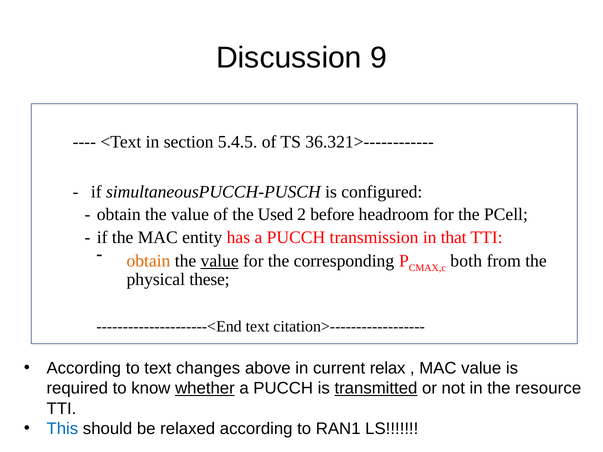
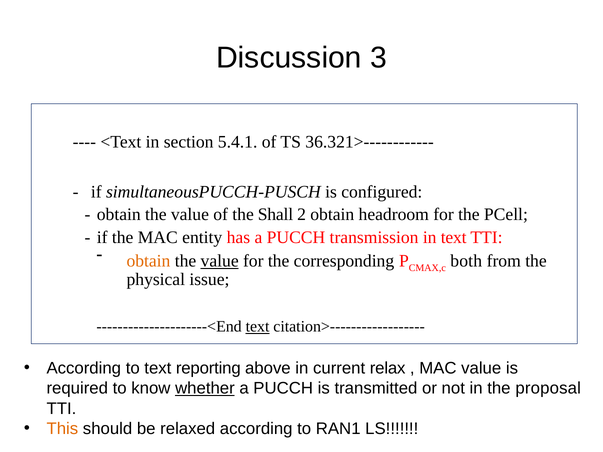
9: 9 -> 3 (378, 58)
5.4.5: 5.4.5 -> 5.4.1 (238, 142)
Used: Used -> Shall (275, 215)
2 before: before -> obtain (332, 215)
in that: that -> text (454, 238)
these: these -> issue (209, 280)
text underline: none -> present (258, 327)
changes: changes -> reporting (208, 369)
transmitted underline: present -> none (376, 389)
resource: resource -> proposal (548, 389)
This colour: blue -> orange (62, 429)
